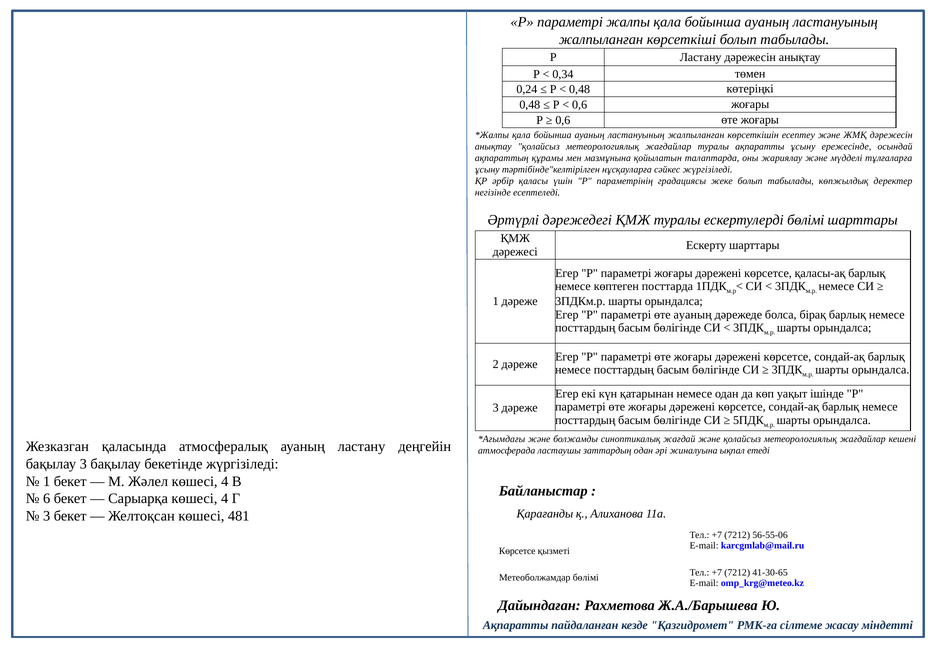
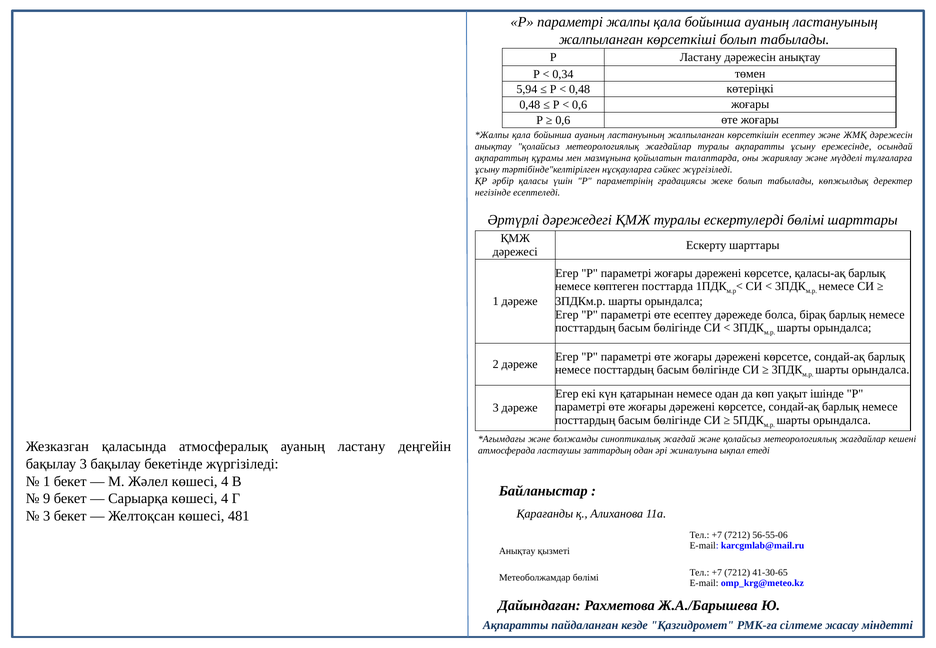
0,24: 0,24 -> 5,94 (527, 90)
өте ауаның: ауаның -> есептеу (693, 315)
6: 6 -> 9 (47, 499)
Көрсетсе: Көрсетсе -> Анықтау (517, 551)
